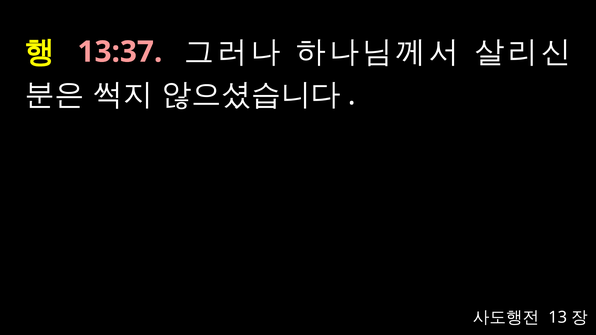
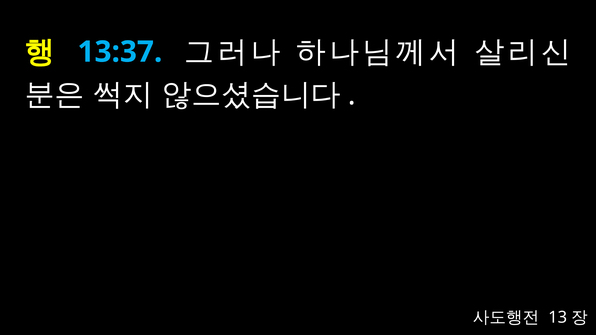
13:37 colour: pink -> light blue (120, 52)
